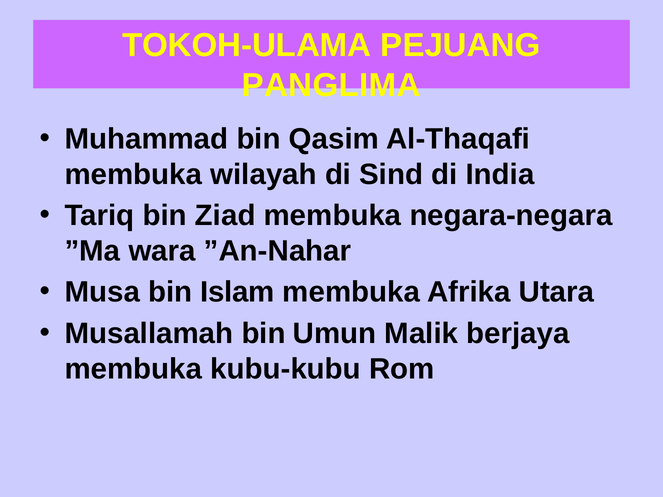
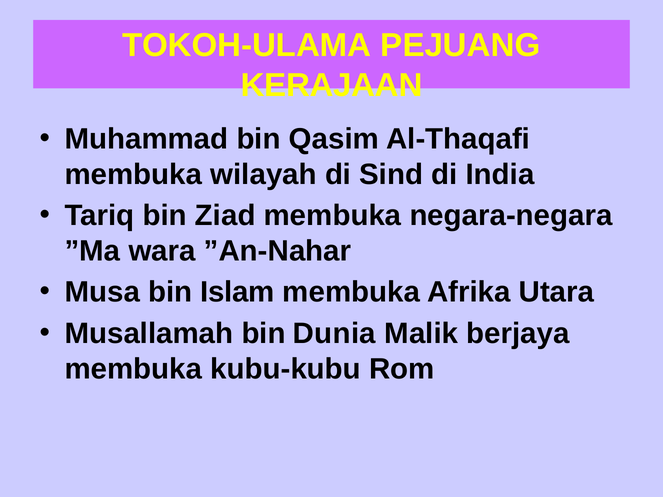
PANGLIMA: PANGLIMA -> KERAJAAN (332, 85)
Umun: Umun -> Dunia (334, 334)
